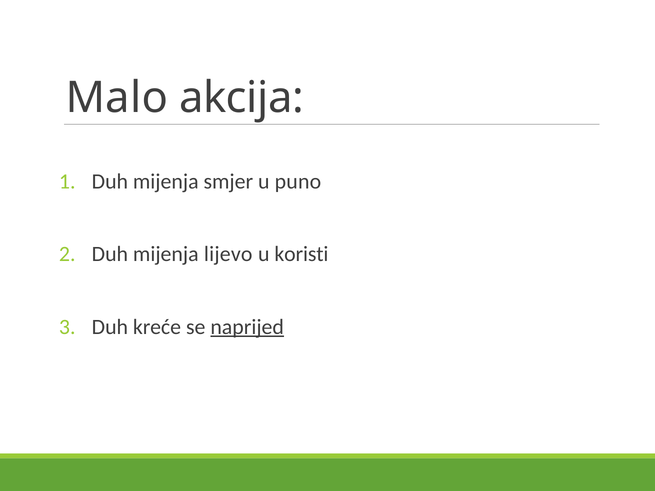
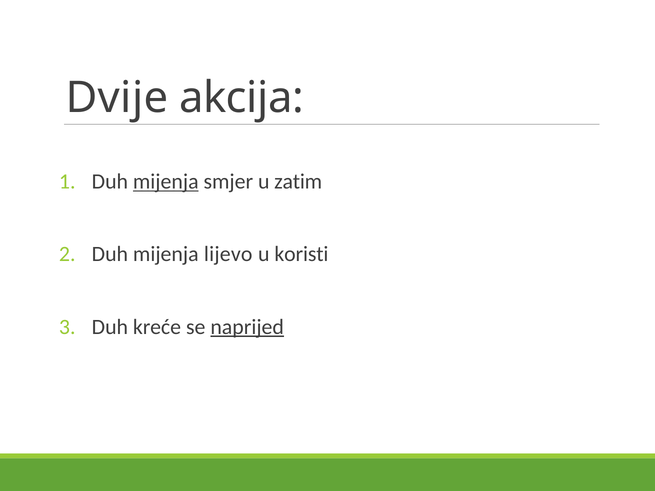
Malo: Malo -> Dvije (117, 98)
mijenja underline: none -> present (166, 182)
puno: puno -> zatim (298, 182)
